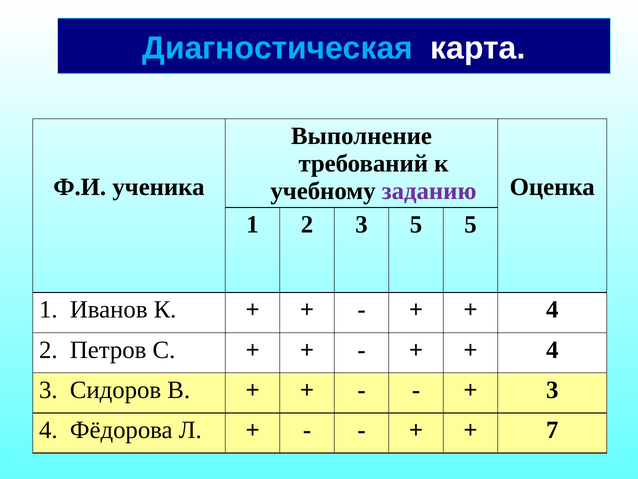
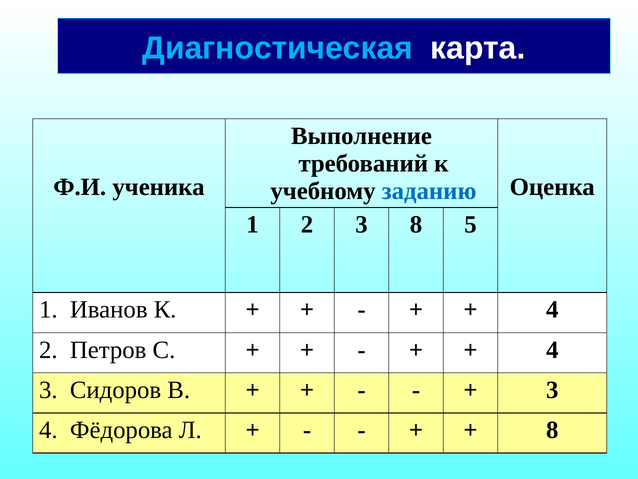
заданию colour: purple -> blue (429, 191)
3 5: 5 -> 8 (416, 225)
7: 7 -> 8 (552, 430)
